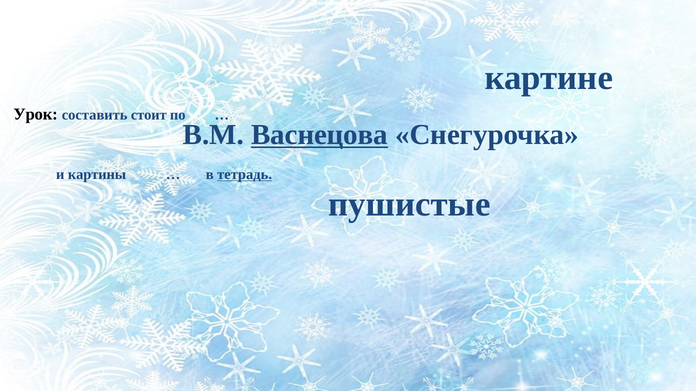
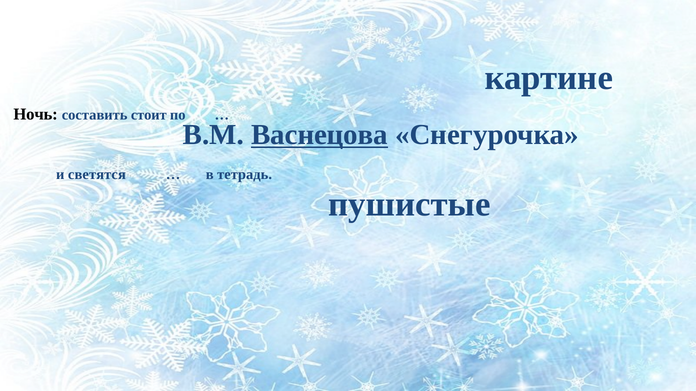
Урок: Урок -> Ночь (36, 114)
картины: картины -> светятся (97, 175)
тетрадь underline: present -> none (245, 175)
